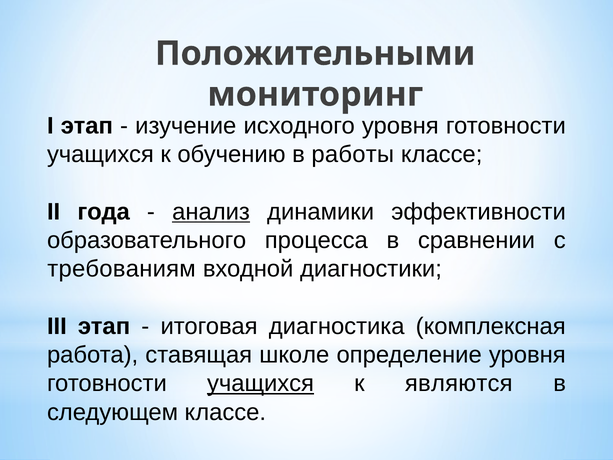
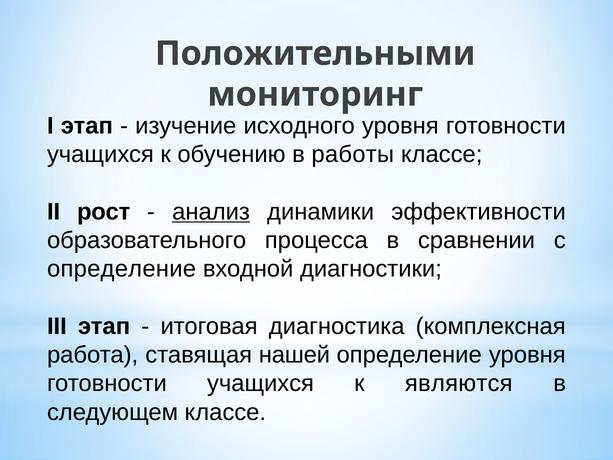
года: года -> рост (104, 212)
требованиям: требованиям -> определение (122, 269)
школе: школе -> нашей (294, 355)
учащихся underline: present -> none (261, 383)
